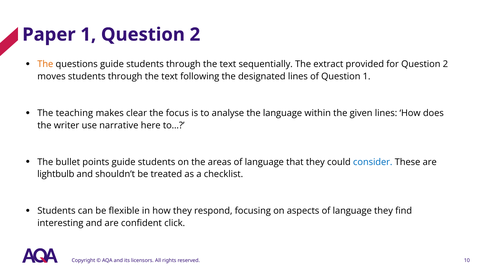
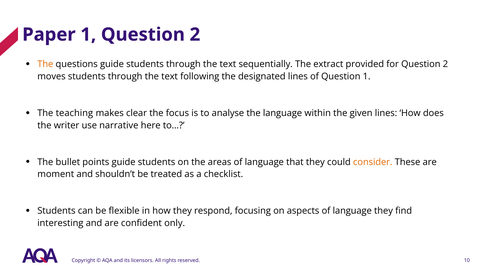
consider colour: blue -> orange (373, 162)
lightbulb: lightbulb -> moment (56, 174)
click: click -> only (175, 223)
